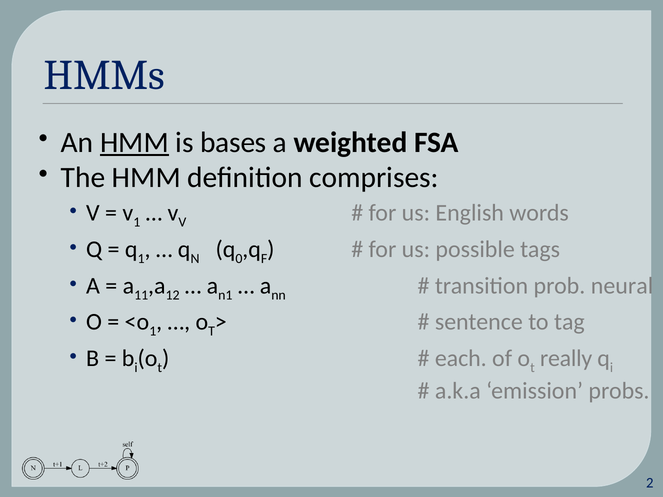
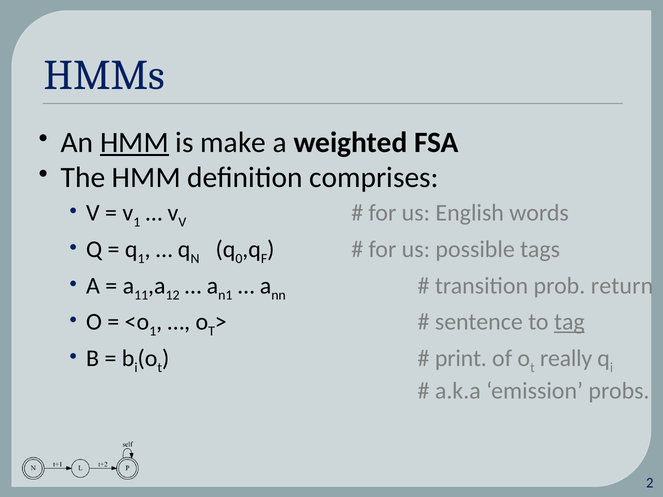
bases: bases -> make (233, 142)
neural: neural -> return (622, 286)
tag underline: none -> present (569, 322)
each: each -> print (461, 359)
